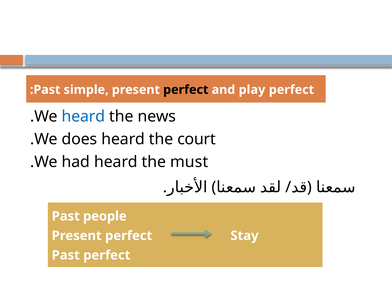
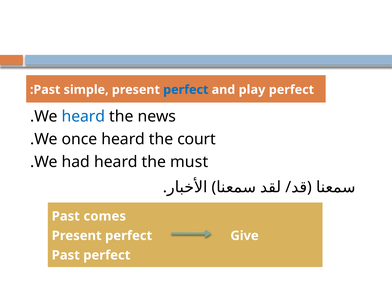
perfect colour: black -> blue (186, 90)
does: does -> once (79, 139)
people: people -> comes (105, 216)
Stay: Stay -> Give (245, 236)
